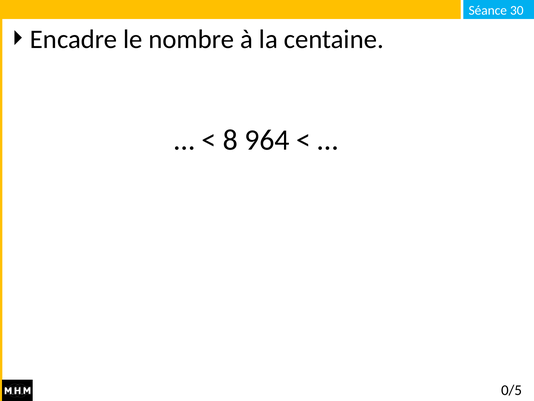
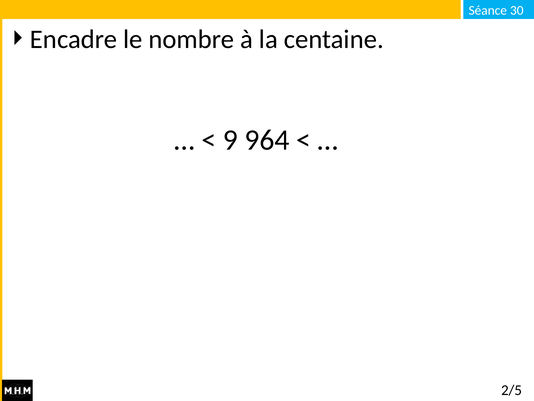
8: 8 -> 9 (230, 140)
0/5: 0/5 -> 2/5 (511, 390)
